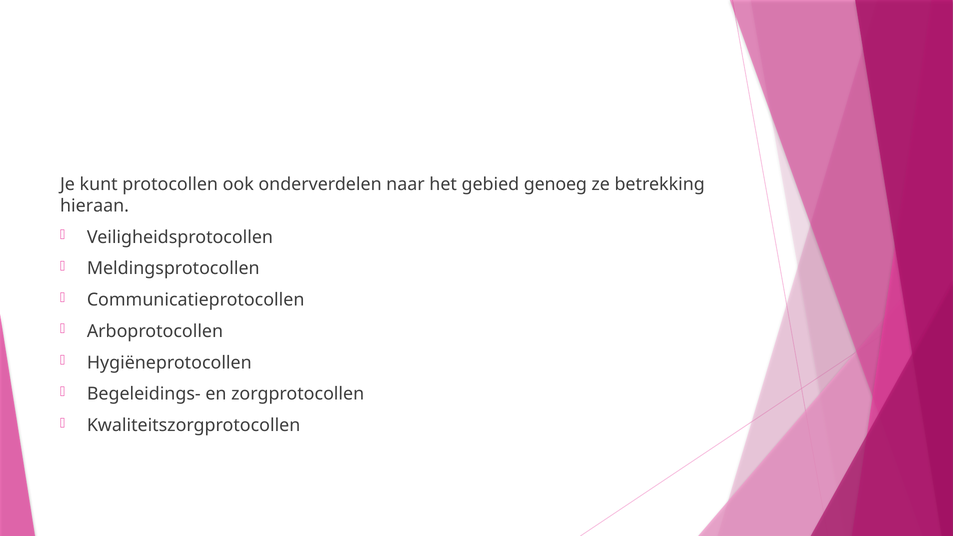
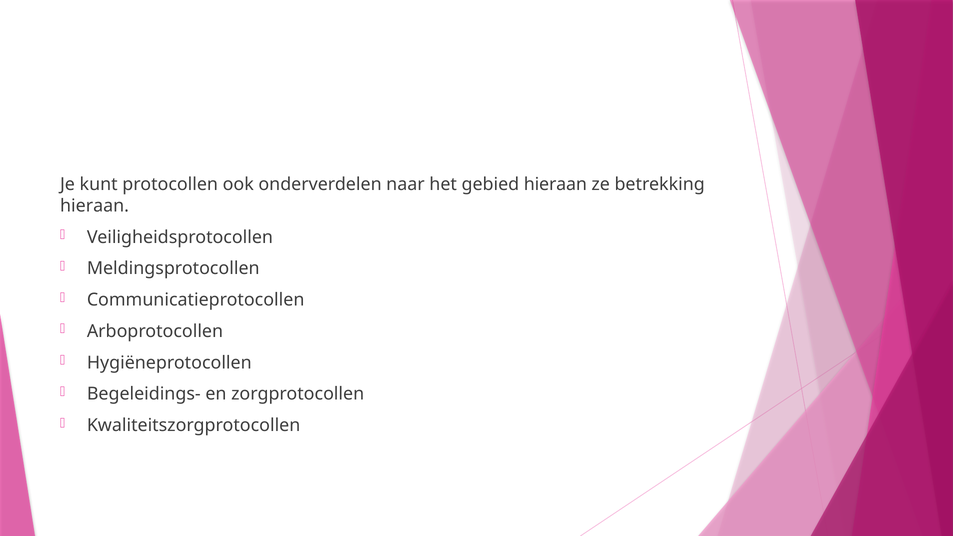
gebied genoeg: genoeg -> hieraan (555, 184)
